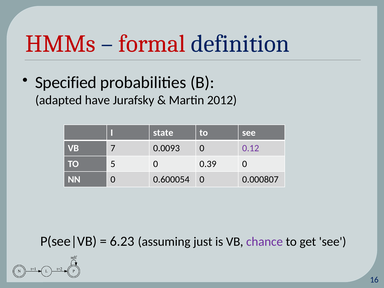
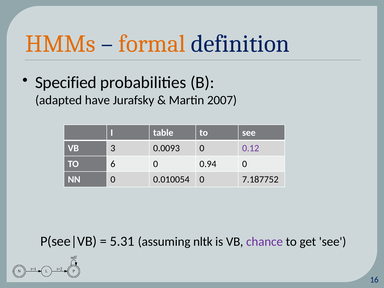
HMMs colour: red -> orange (60, 44)
formal colour: red -> orange (152, 44)
2012: 2012 -> 2007 (222, 100)
state: state -> table (163, 133)
7: 7 -> 3 (113, 148)
5: 5 -> 6 (113, 164)
0.39: 0.39 -> 0.94 (208, 164)
0.600054: 0.600054 -> 0.010054 (171, 179)
0.000807: 0.000807 -> 7.187752 (260, 179)
6.23: 6.23 -> 5.31 (122, 241)
just: just -> nltk (203, 242)
